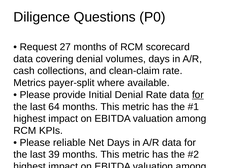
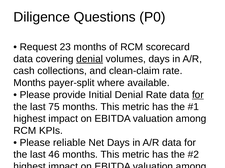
27: 27 -> 23 (65, 47)
denial underline: none -> present (90, 59)
Metrics: Metrics -> Months (30, 83)
64: 64 -> 75 (54, 107)
39: 39 -> 46 (54, 155)
